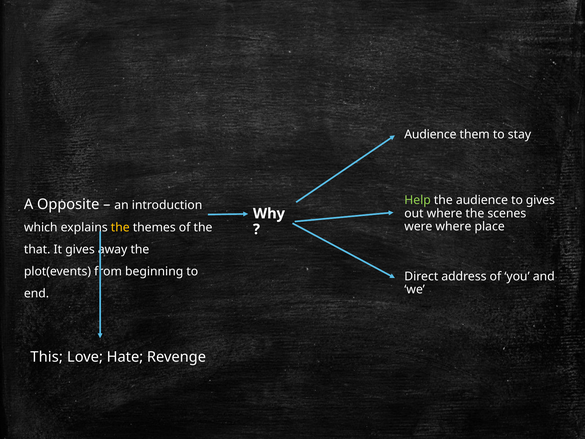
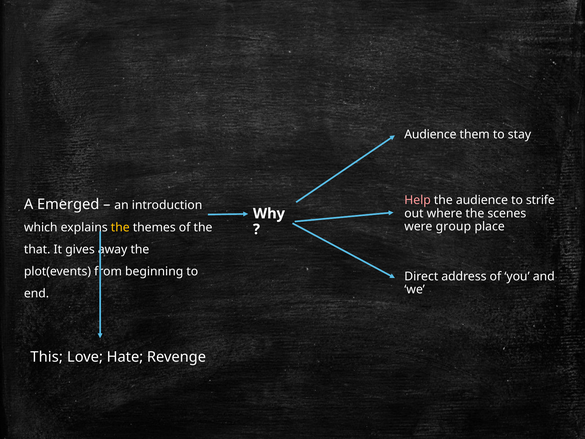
Help colour: light green -> pink (418, 200)
to gives: gives -> strife (540, 200)
Opposite: Opposite -> Emerged (68, 204)
were where: where -> group (453, 226)
